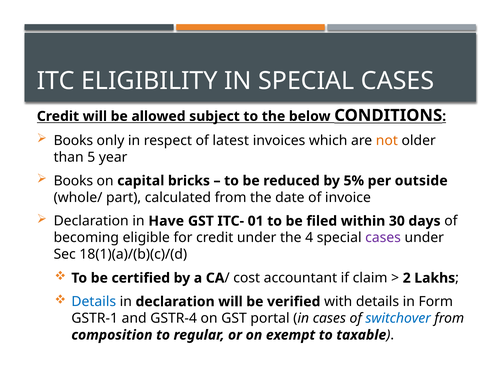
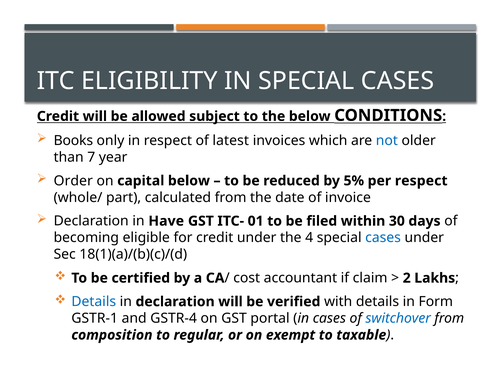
not colour: orange -> blue (387, 141)
5: 5 -> 7 (91, 157)
Books: Books -> Order (73, 181)
capital bricks: bricks -> below (189, 181)
per outside: outside -> respect (421, 181)
cases colour: purple -> blue (383, 238)
